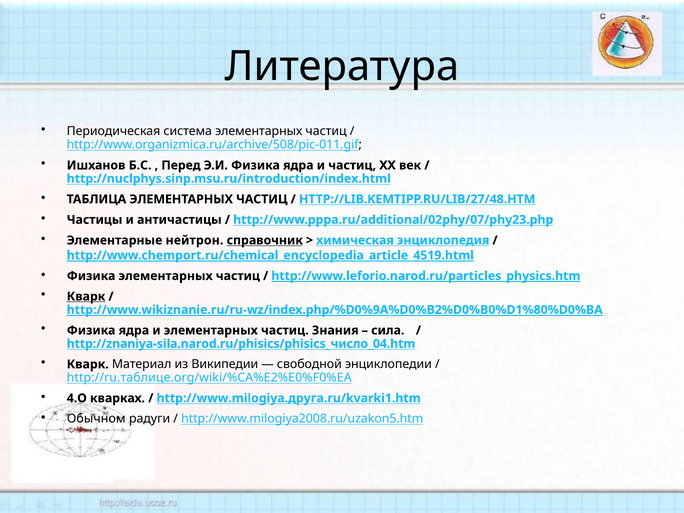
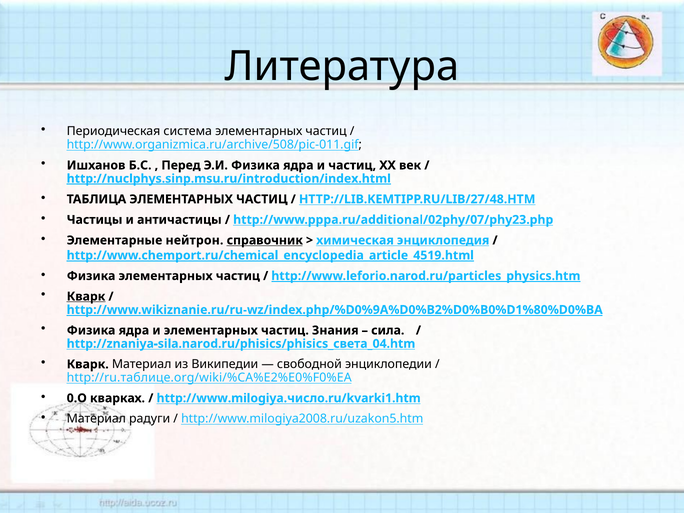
http://nuclphys.sinp.msu.ru/introduction/index.html underline: none -> present (229, 179)
http://znaniya-sila.narod.ru/phisics/phisics_число_04.htm: http://znaniya-sila.narod.ru/phisics/phisics_число_04.htm -> http://znaniya-sila.narod.ru/phisics/phisics_света_04.htm (241, 344)
4.О: 4.О -> 0.О (77, 398)
http://www.milogiya.друга.ru/kvarki1.htm: http://www.milogiya.друга.ru/kvarki1.htm -> http://www.milogiya.число.ru/kvarki1.htm (289, 398)
Обычном: Обычном -> Материал (96, 419)
